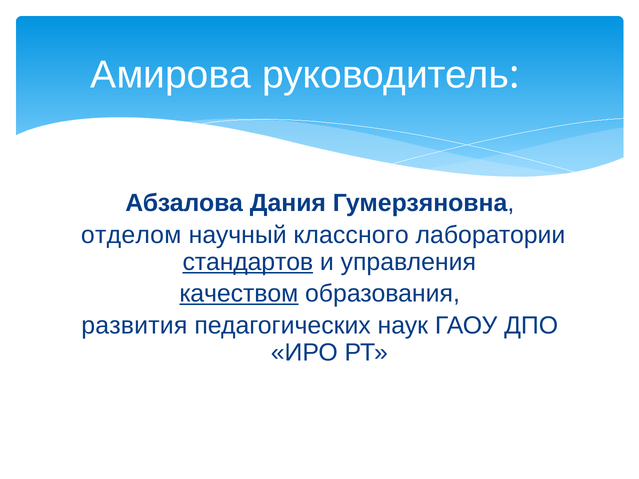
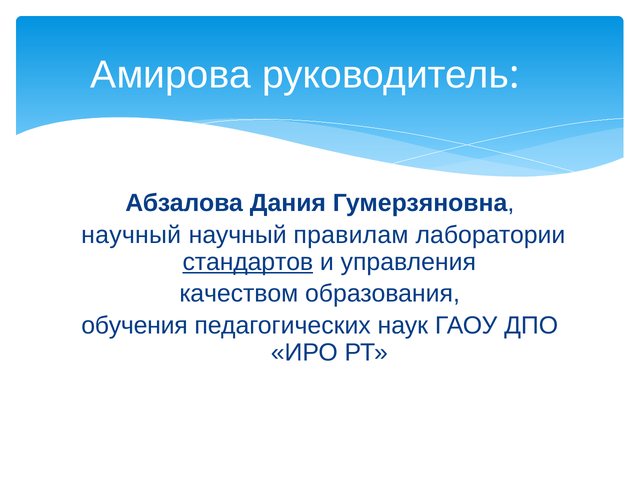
отделом: отделом -> научный (131, 235)
классного: классного -> правилам (351, 235)
качеством underline: present -> none (239, 294)
развития: развития -> обучения (135, 326)
